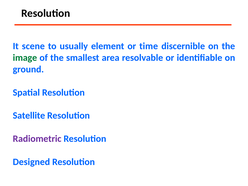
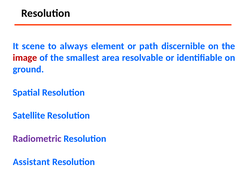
usually: usually -> always (74, 46)
time: time -> path (149, 46)
image colour: green -> red (25, 58)
Designed: Designed -> Assistant (31, 162)
